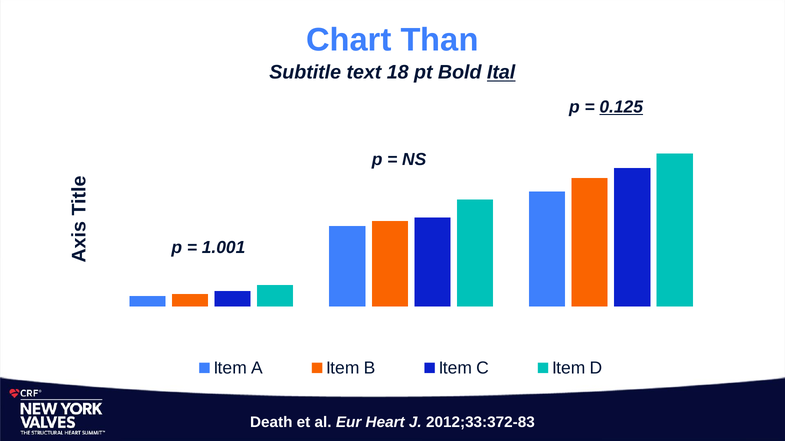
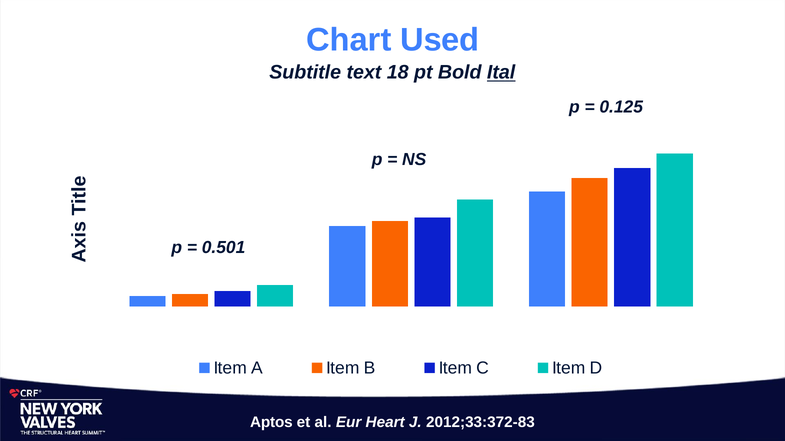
Than: Than -> Used (440, 40)
0.125 underline: present -> none (621, 107)
1.001: 1.001 -> 0.501 (224, 248)
Death: Death -> Aptos (271, 423)
